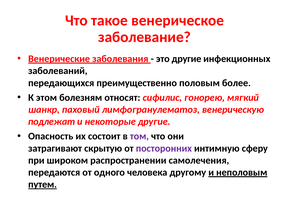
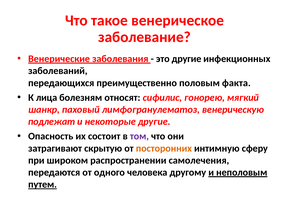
более: более -> факта (236, 83)
этом: этом -> лица (47, 97)
посторонних colour: purple -> orange (164, 148)
